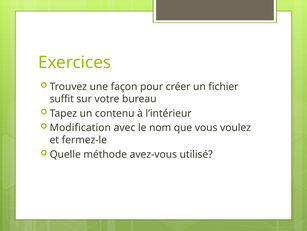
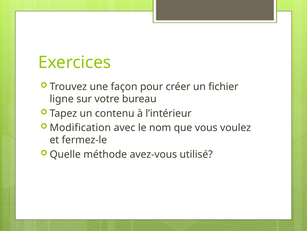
suffit: suffit -> ligne (62, 99)
